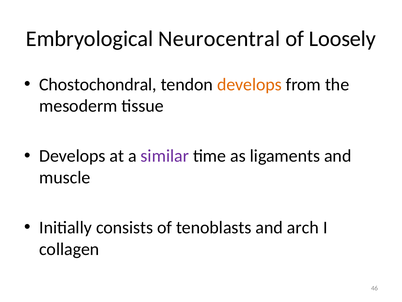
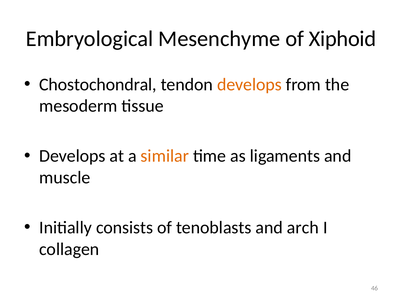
Neurocentral: Neurocentral -> Mesenchyme (219, 39)
Loosely: Loosely -> Xiphoid (342, 39)
similar colour: purple -> orange (165, 156)
